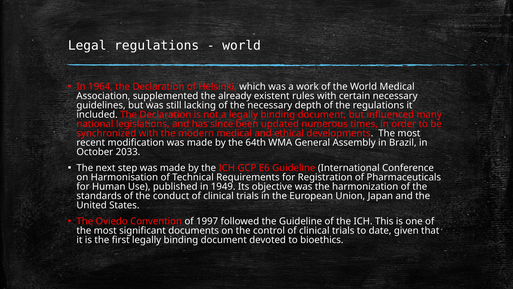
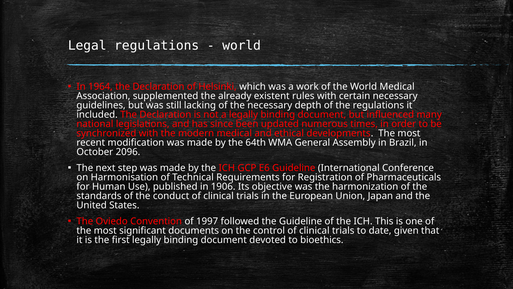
2033: 2033 -> 2096 (128, 152)
1949: 1949 -> 1906 (223, 186)
